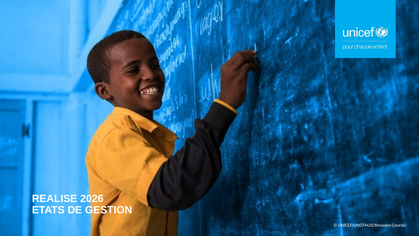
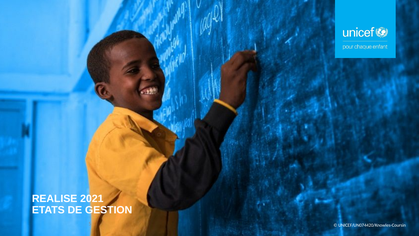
2026: 2026 -> 2021 (92, 198)
